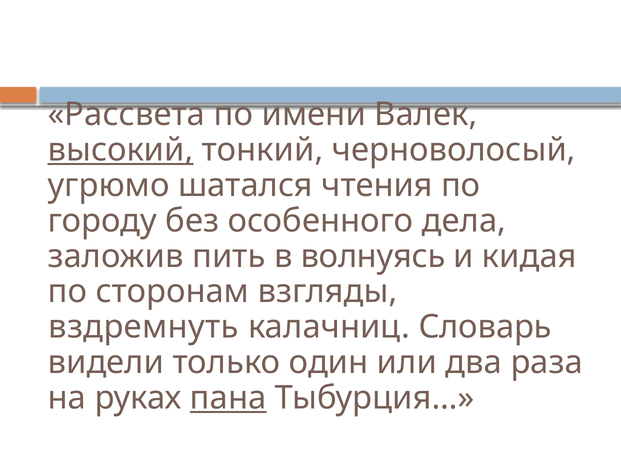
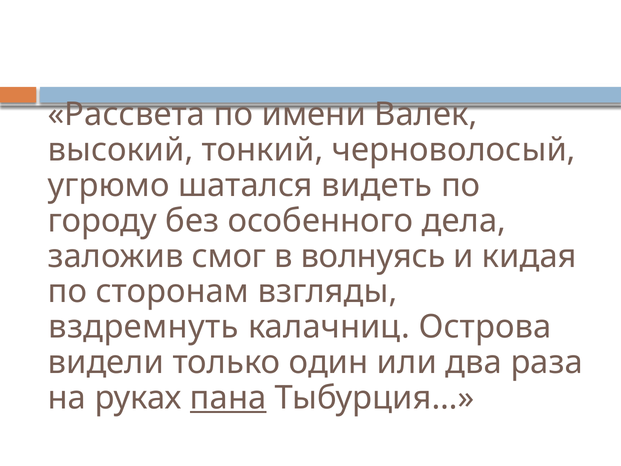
высокий underline: present -> none (121, 150)
чтения: чтения -> видеть (377, 185)
пить: пить -> смог (229, 256)
Словарь: Словарь -> Острова (485, 327)
